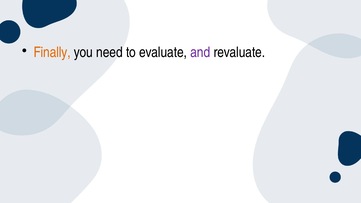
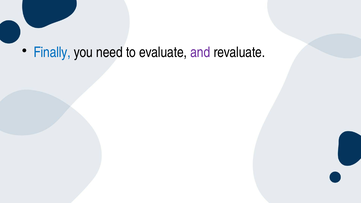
Finally colour: orange -> blue (52, 52)
